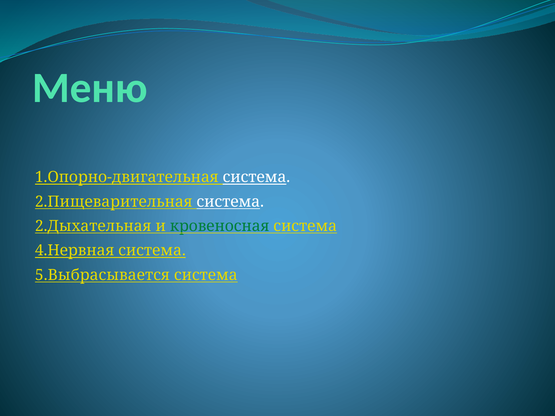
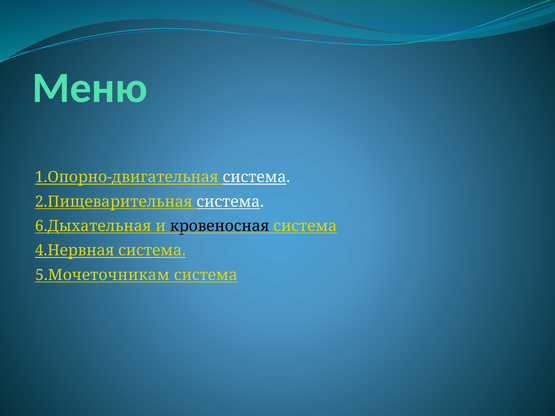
2.Дыхательная: 2.Дыхательная -> 6.Дыхательная (93, 226)
кровеносная colour: green -> black (220, 226)
5.Выбрасывается: 5.Выбрасывается -> 5.Мочеточникам (102, 275)
